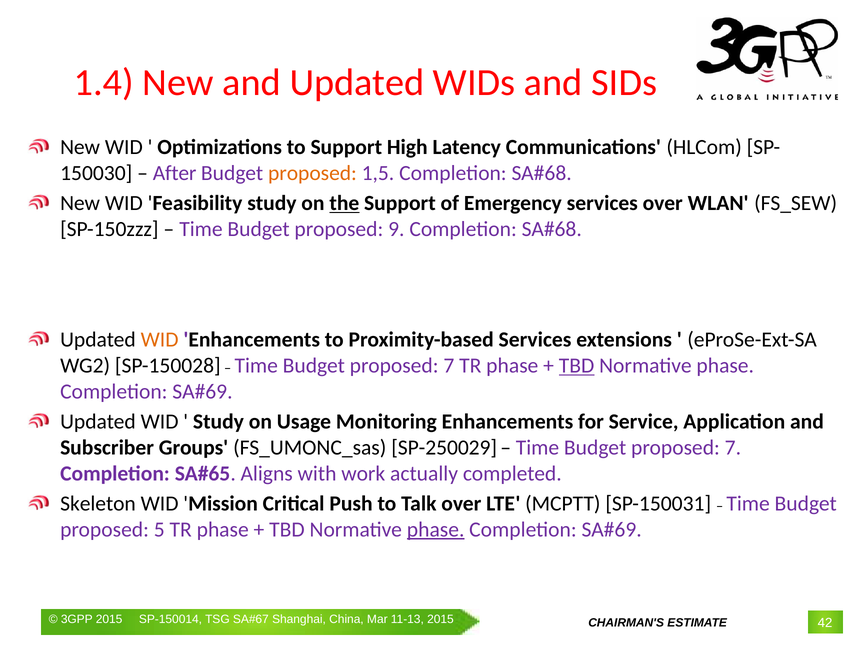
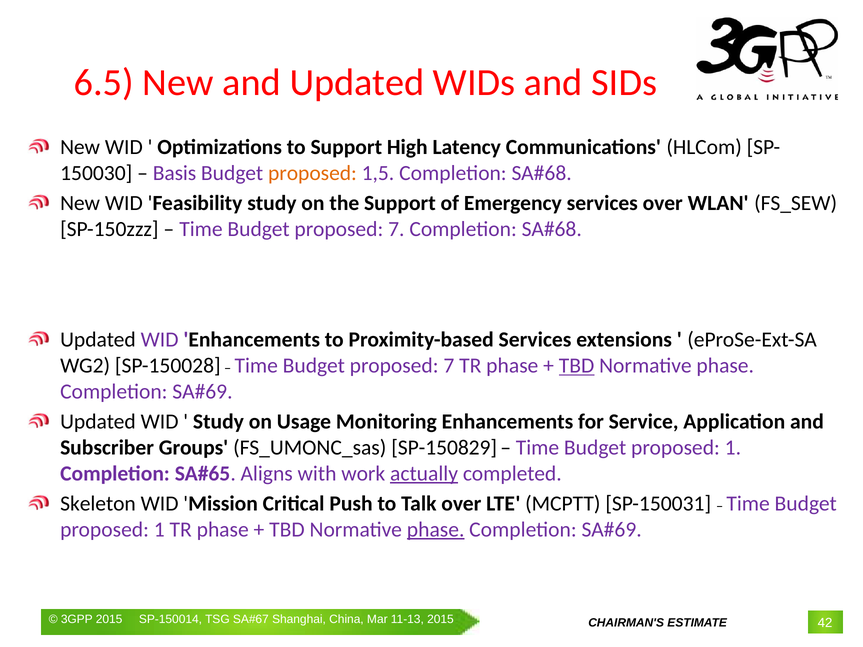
1.4: 1.4 -> 6.5 (104, 83)
After: After -> Basis (175, 173)
the underline: present -> none (344, 203)
9: 9 -> 7 (396, 229)
WID colour: orange -> purple (160, 340)
SP-250029: SP-250029 -> SP-150829 (444, 448)
7: 7 -> 1 (733, 448)
actually underline: none -> present (424, 474)
5: 5 -> 1 (159, 530)
